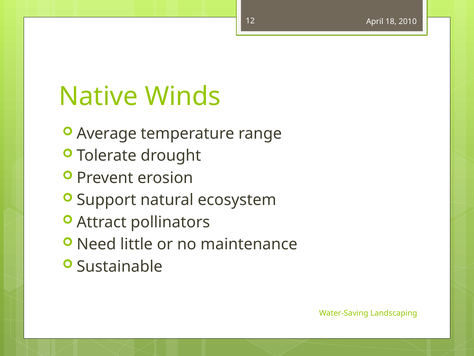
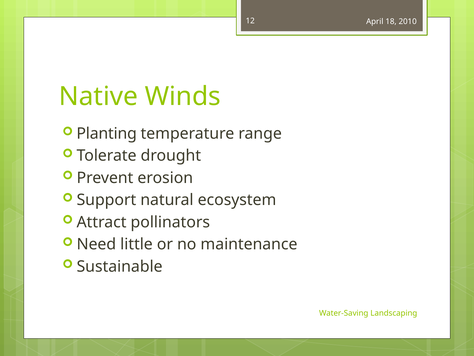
Average: Average -> Planting (107, 133)
